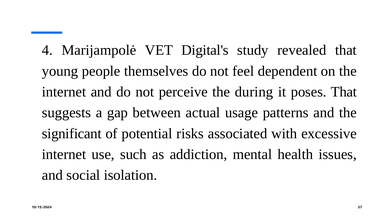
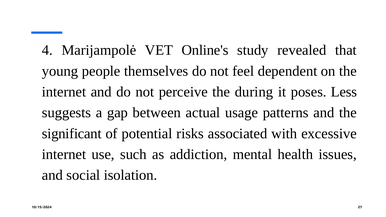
Digital's: Digital's -> Online's (205, 50)
poses That: That -> Less (344, 92)
